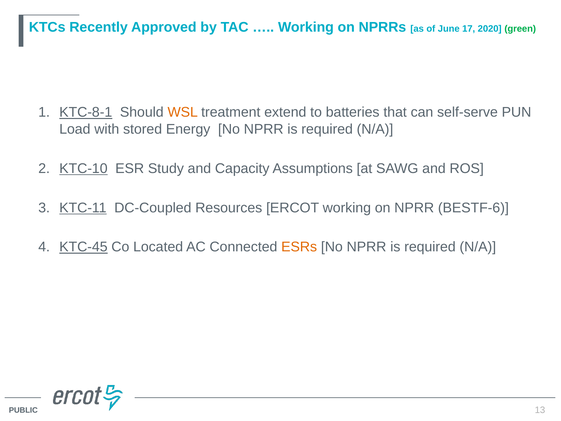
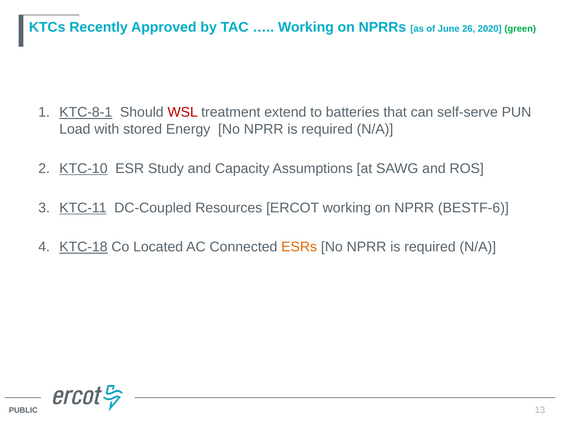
17: 17 -> 26 (469, 29)
WSL colour: orange -> red (183, 112)
KTC-45: KTC-45 -> KTC-18 (83, 247)
